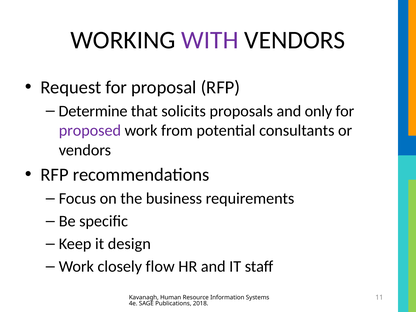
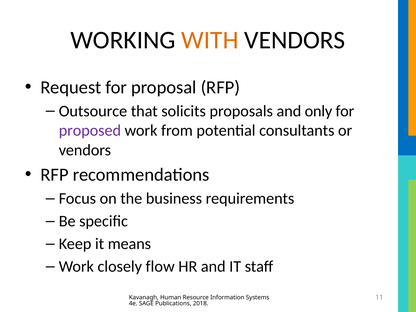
WITH colour: purple -> orange (210, 40)
Determine: Determine -> Outsource (93, 111)
design: design -> means (129, 244)
